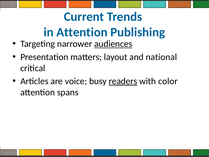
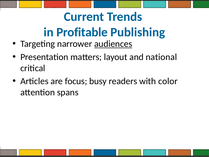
in Attention: Attention -> Profitable (82, 32)
voice: voice -> focus (76, 81)
readers underline: present -> none (123, 81)
